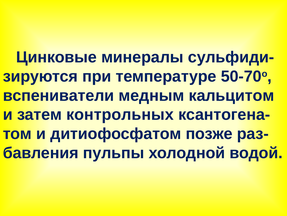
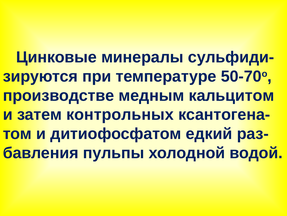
вспениватели: вспениватели -> производстве (58, 95)
позже: позже -> едкий (209, 133)
